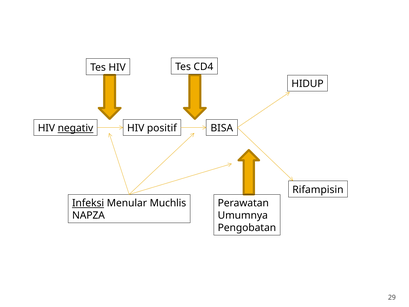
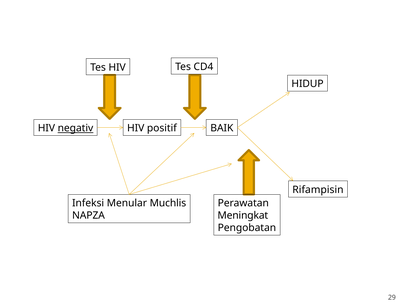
BISA: BISA -> BAIK (222, 128)
Infeksi underline: present -> none (88, 203)
Umumnya: Umumnya -> Meningkat (243, 215)
